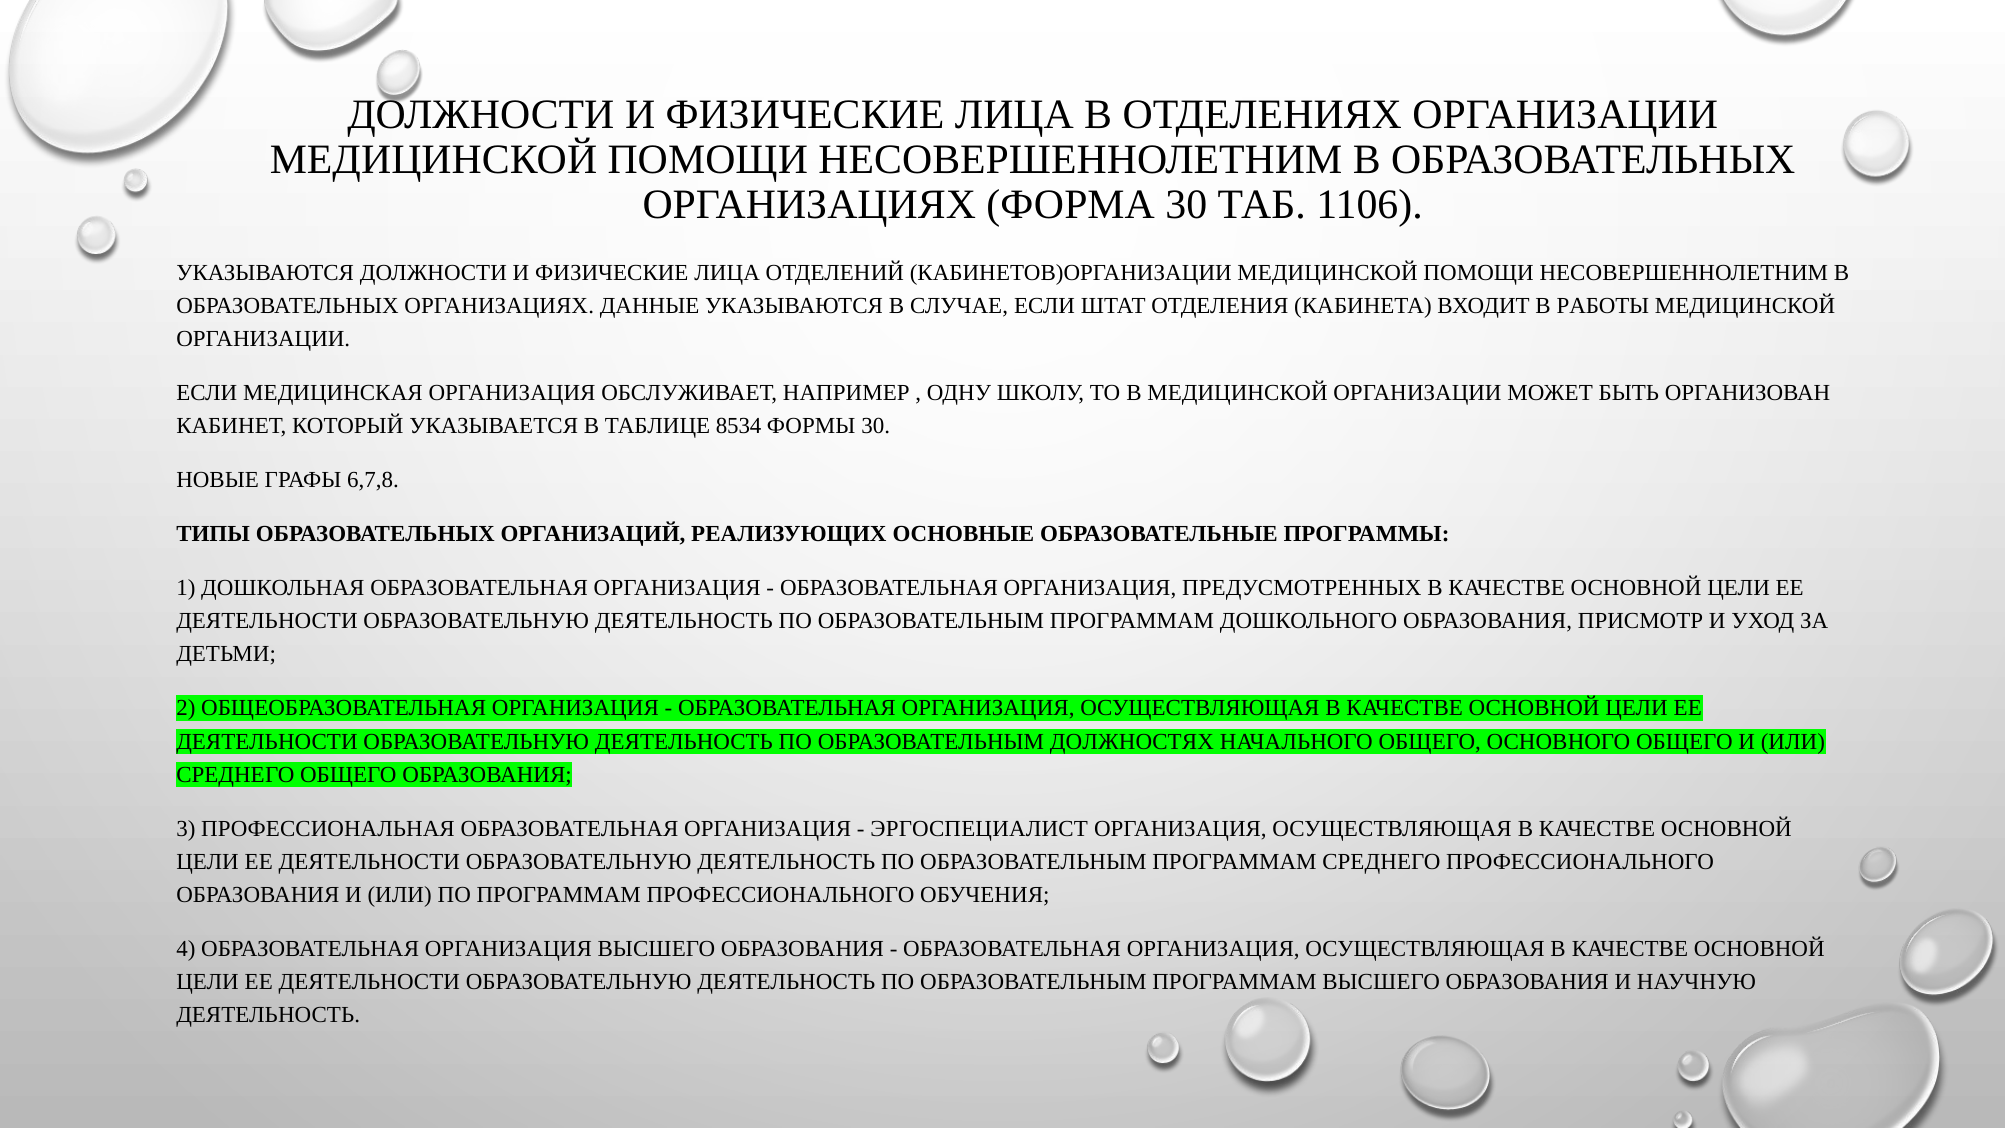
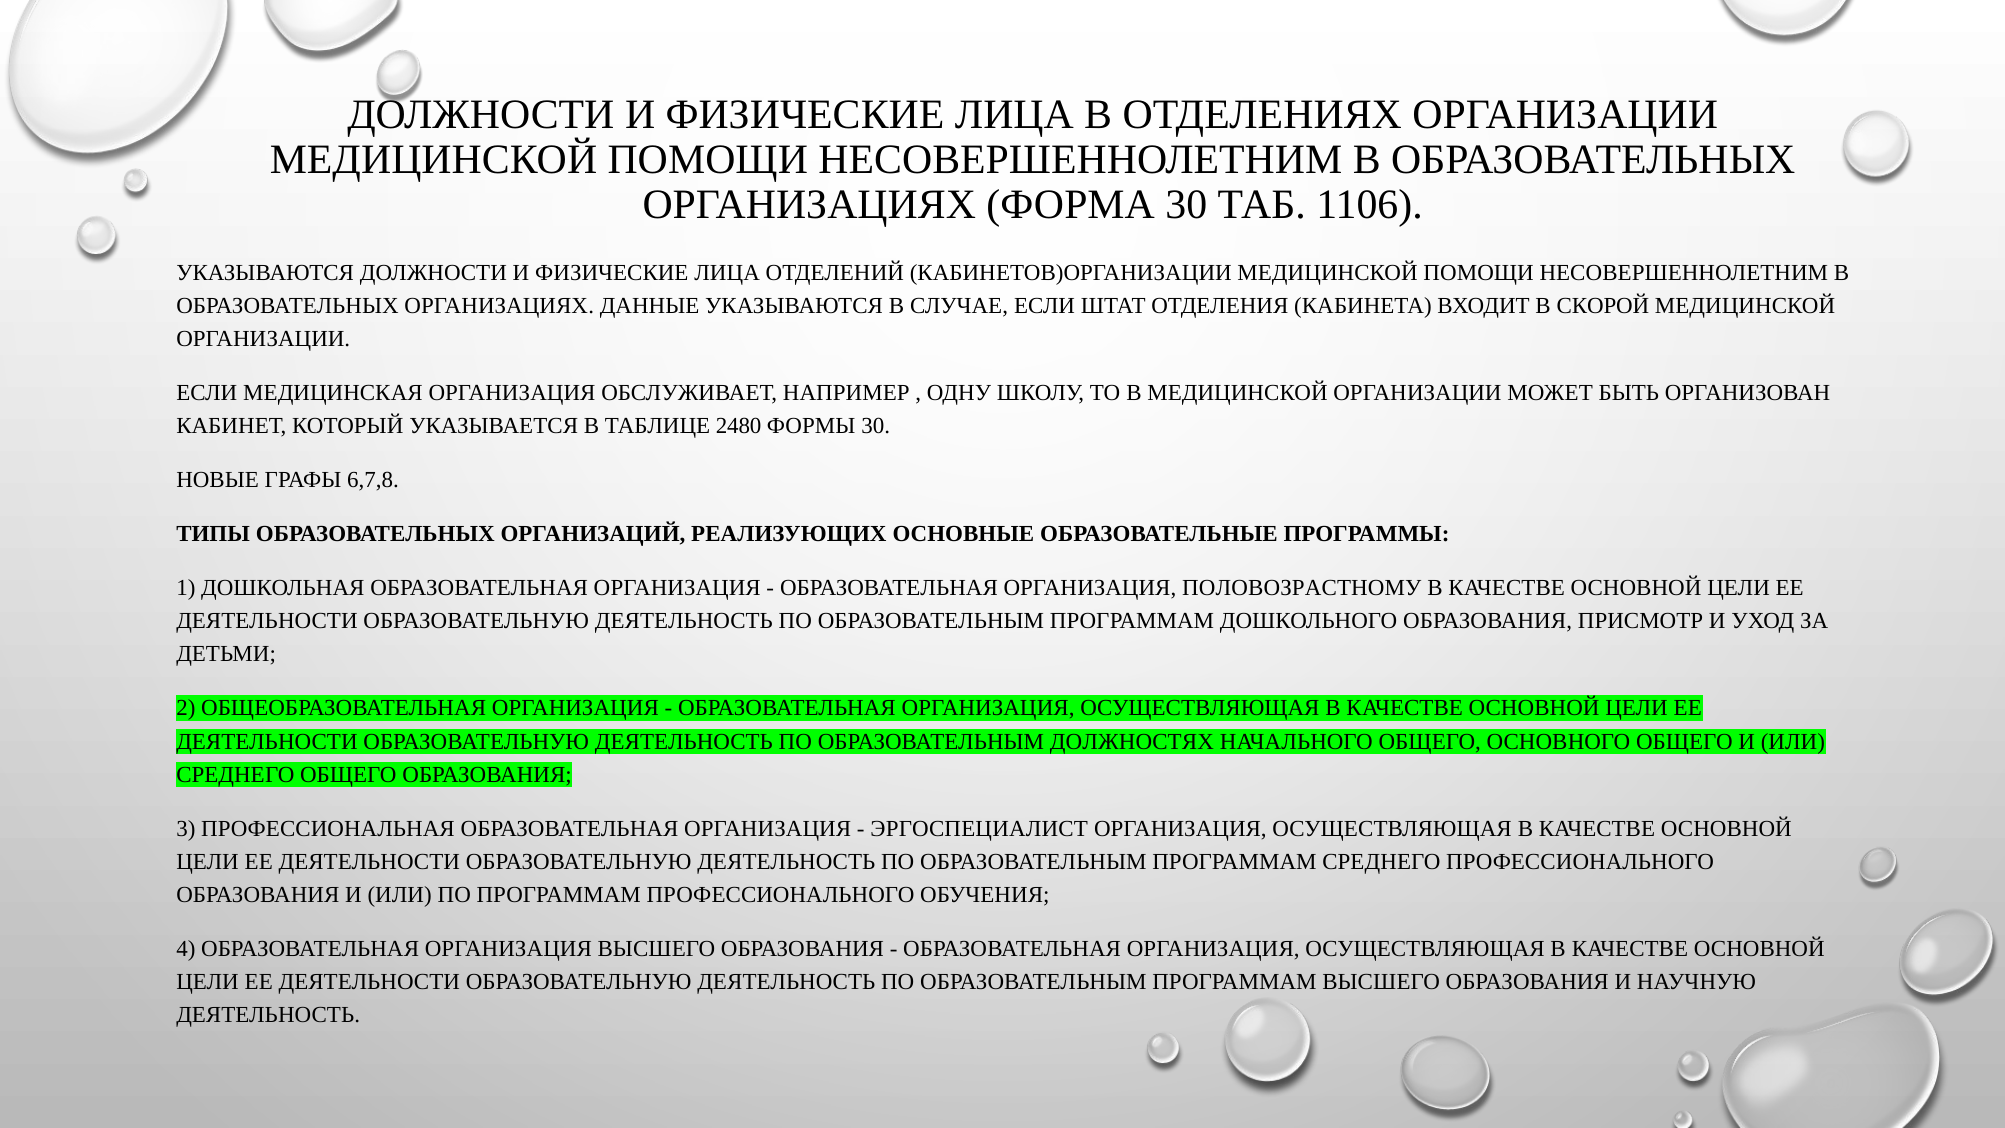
РАБОТЫ: РАБОТЫ -> СКОРОЙ (1603, 306)
8534: 8534 -> 2480 (739, 426)
ПРЕДУСМОТРЕННЫХ: ПРЕДУСМОТРЕННЫХ -> ПОЛОВОЗРАСТНОМУ (1302, 588)
